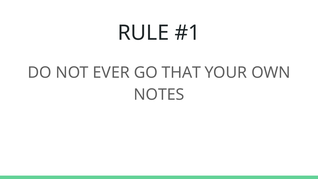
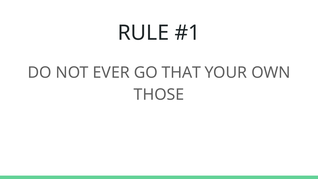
NOTES: NOTES -> THOSE (159, 94)
